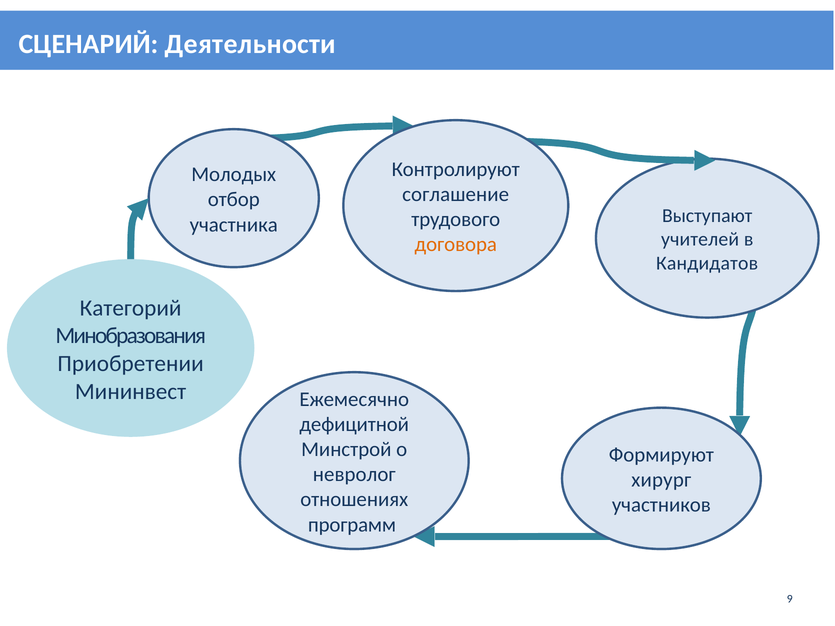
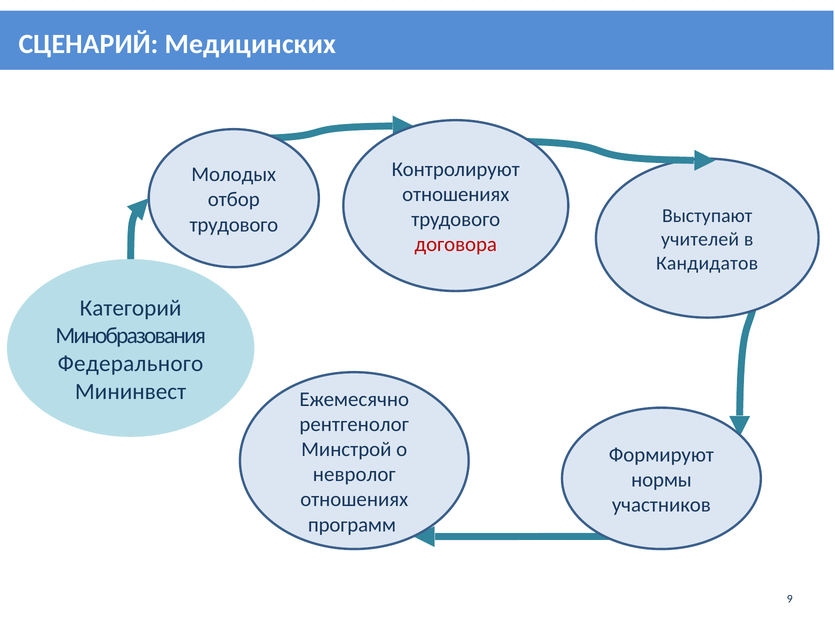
Деятельности: Деятельности -> Медицинских (251, 44)
соглашение: соглашение -> отношениях (456, 195)
участника: участника -> трудового (234, 225)
договора colour: orange -> red (456, 245)
Приобретении: Приобретении -> Федерального (131, 364)
дефицитной: дефицитной -> рентгенолог (354, 425)
хирург: хирург -> нормы (661, 480)
